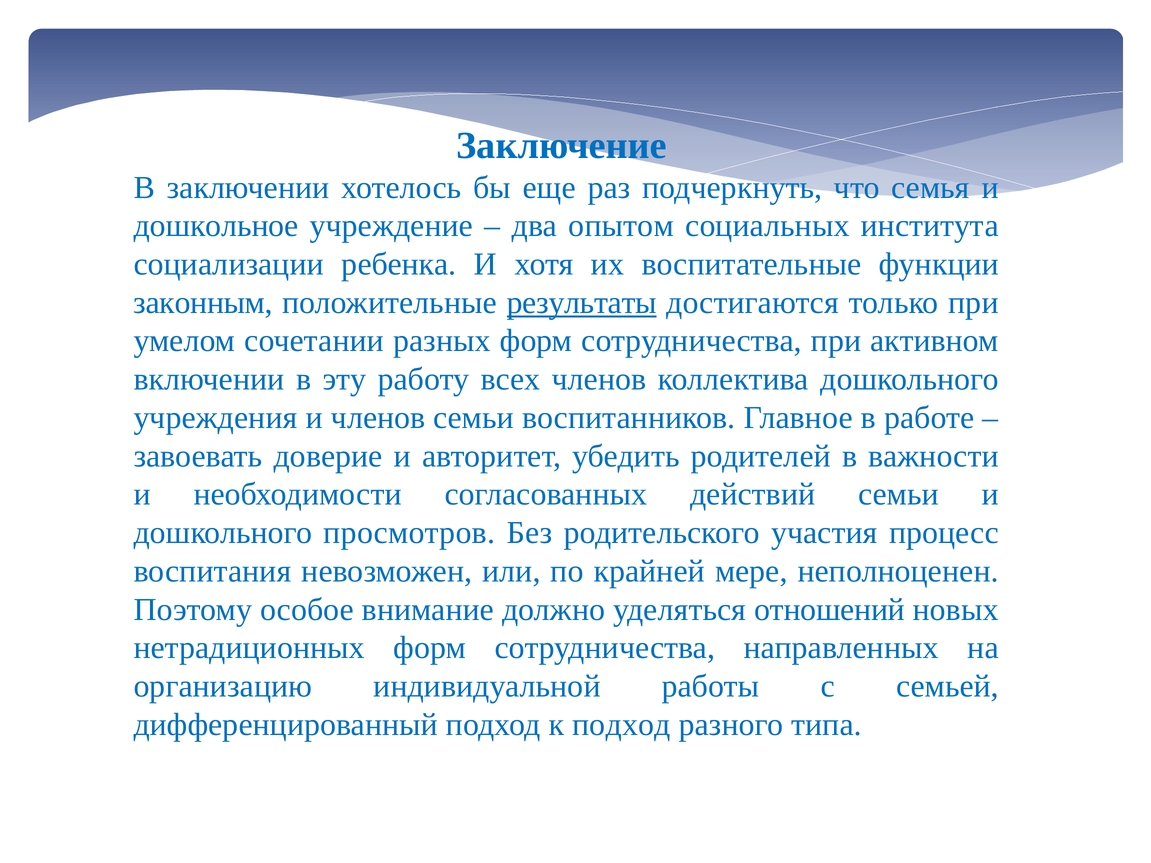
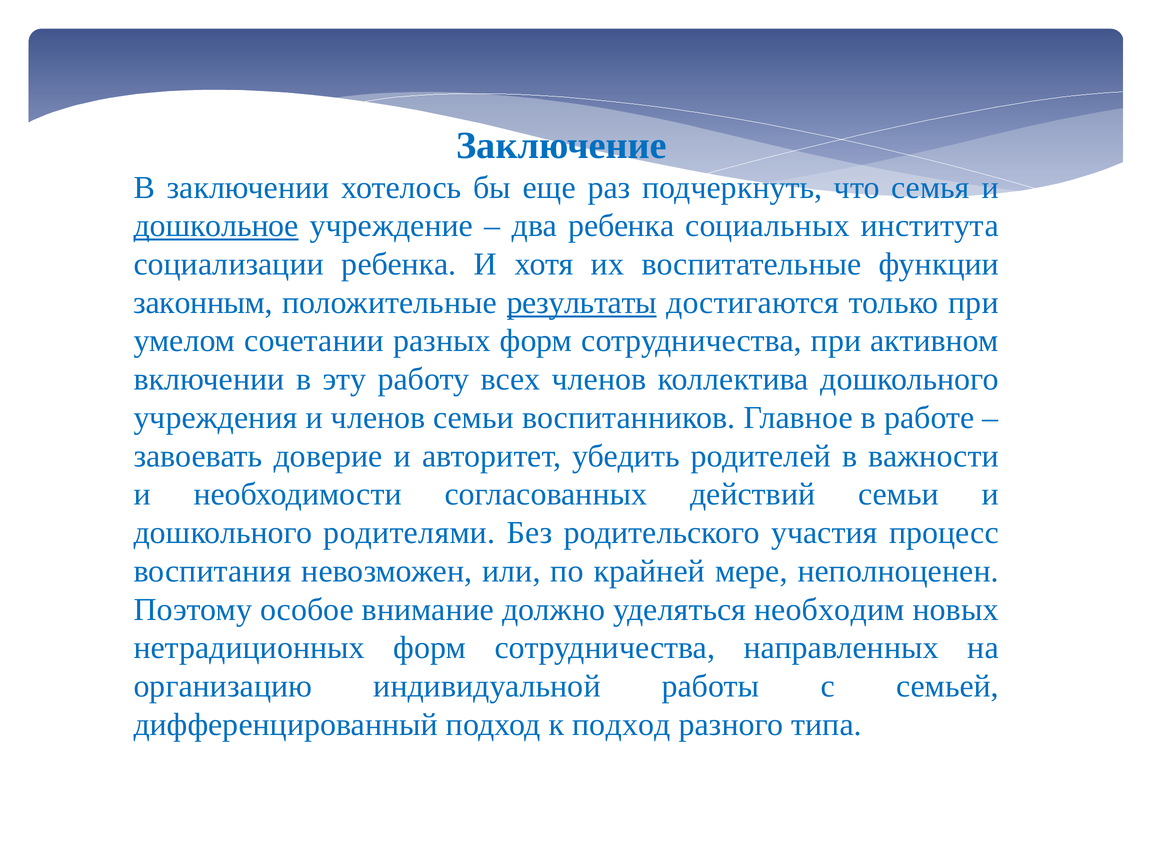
дошкольное underline: none -> present (216, 226)
два опытом: опытом -> ребенка (621, 226)
просмотров: просмотров -> родителями (409, 533)
отношений: отношений -> необходим (829, 610)
